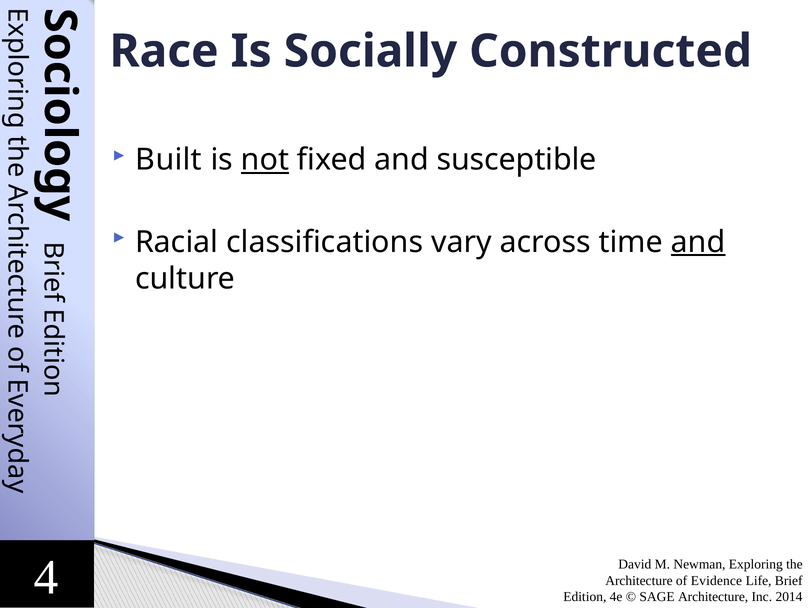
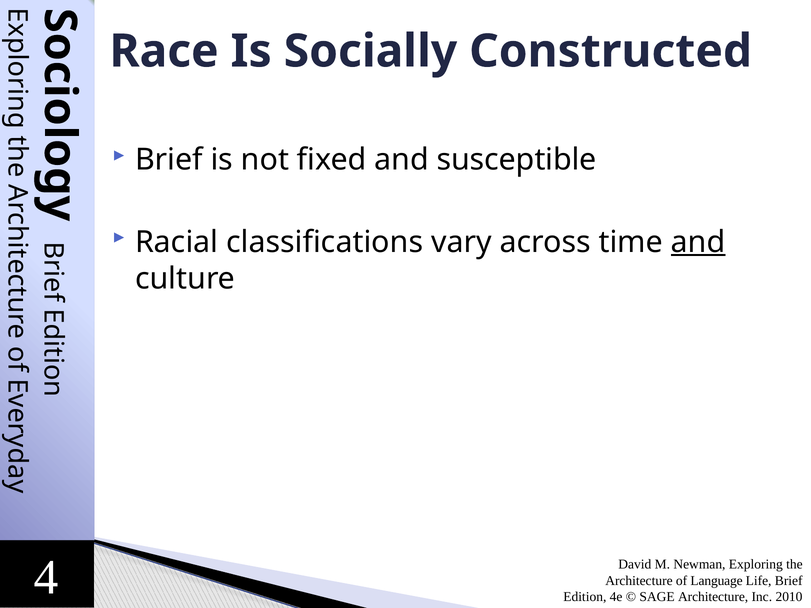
Built: Built -> Brief (169, 160)
not underline: present -> none (265, 160)
Evidence: Evidence -> Language (717, 581)
2014: 2014 -> 2010 (789, 597)
